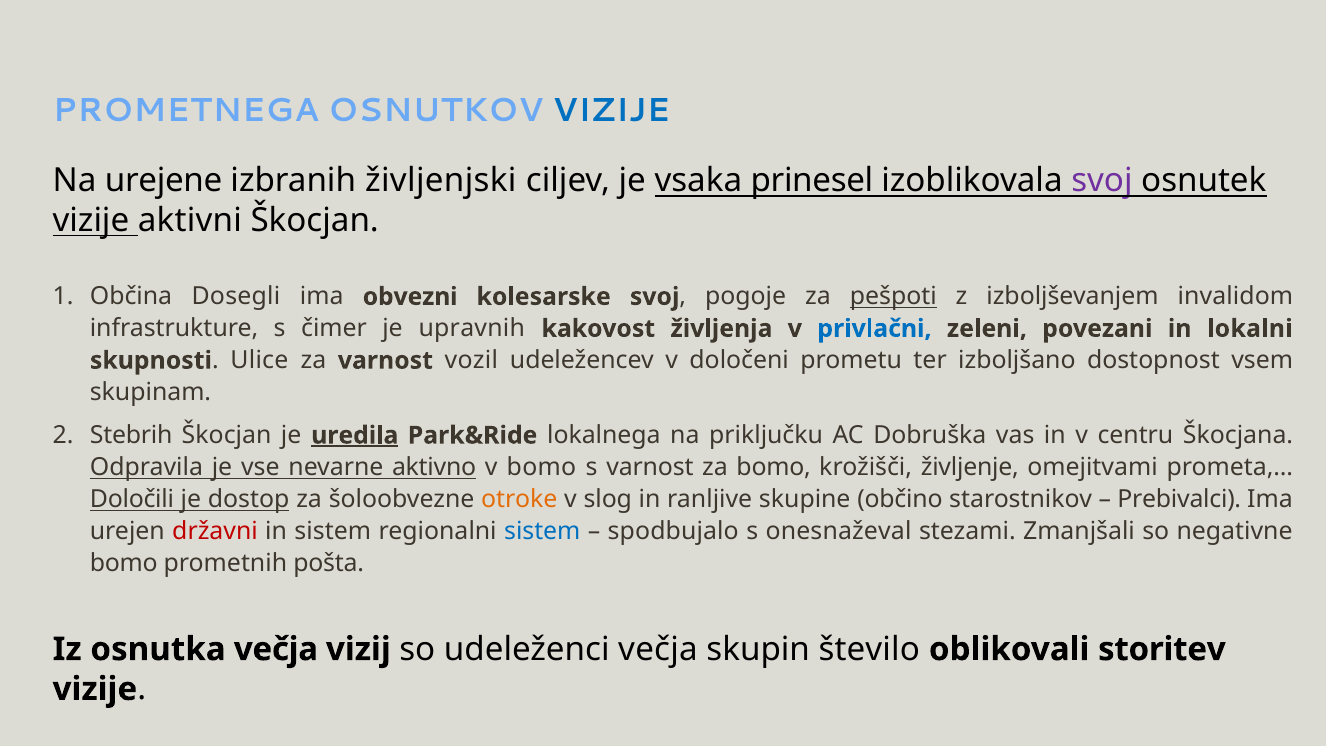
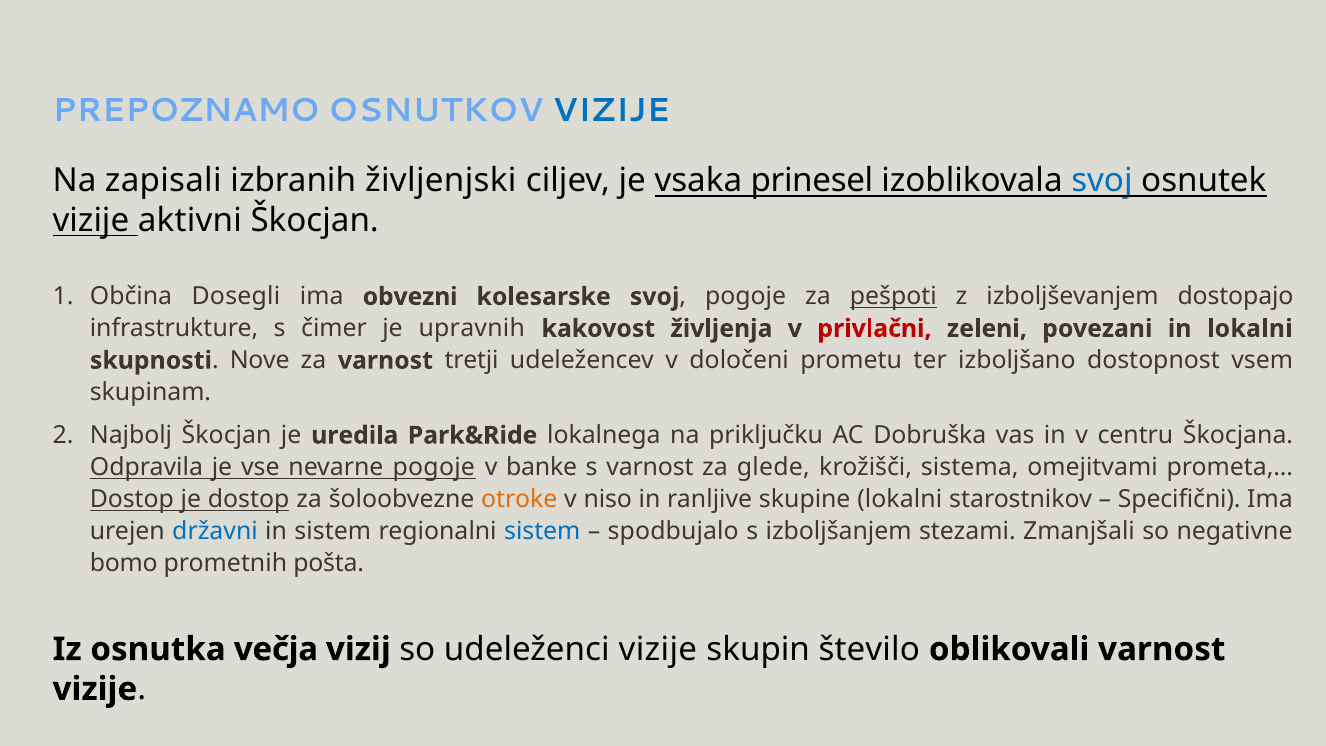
PROMETNEGA: PROMETNEGA -> PREPOZNAMO (186, 110)
urejene: urejene -> zapisali (163, 181)
svoj colour: purple -> blue (1102, 181)
invalidom: invalidom -> dostopajo (1235, 297)
privlačni colour: blue -> red (874, 329)
Ulice: Ulice -> Nove (260, 360)
vozil: vozil -> tretji (472, 360)
Stebrih: Stebrih -> Najbolj (131, 435)
uredila underline: present -> none (355, 435)
nevarne aktivno: aktivno -> pogoje (434, 467)
v bomo: bomo -> banke (542, 467)
za bomo: bomo -> glede (773, 467)
življenje: življenje -> sistema (970, 467)
Določili: Določili -> Dostop (132, 499)
slog: slog -> niso (608, 499)
skupine občino: občino -> lokalni (900, 499)
Prebivalci: Prebivalci -> Specifični (1179, 499)
državni colour: red -> blue (215, 531)
onesnaževal: onesnaževal -> izboljšanjem (839, 531)
udeleženci večja: večja -> vizije (658, 649)
oblikovali storitev: storitev -> varnost (1162, 649)
